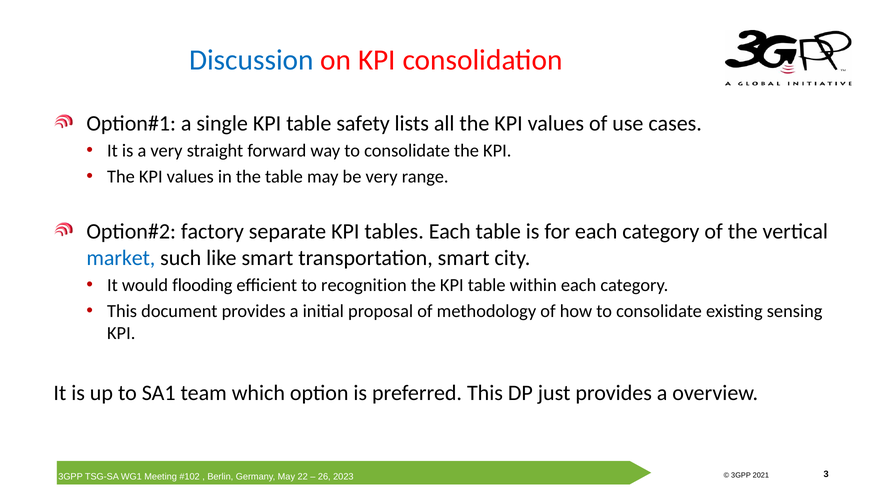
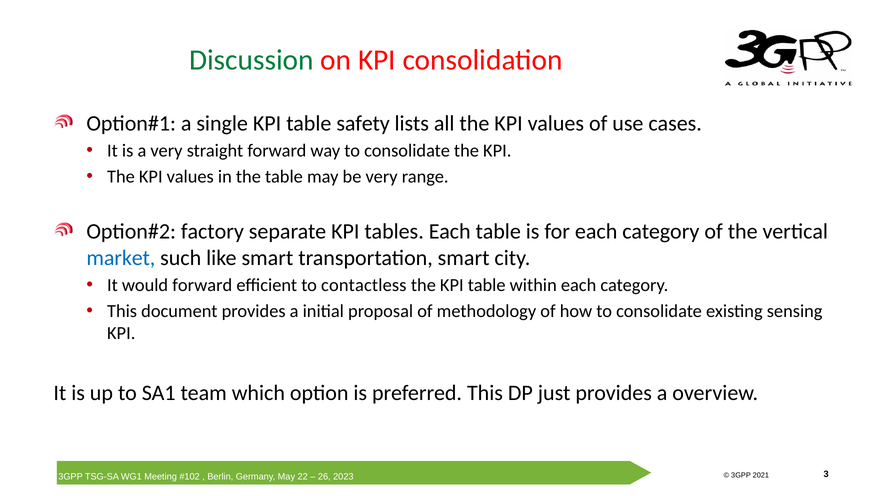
Discussion colour: blue -> green (251, 60)
would flooding: flooding -> forward (202, 285)
recognition: recognition -> contactless (364, 285)
